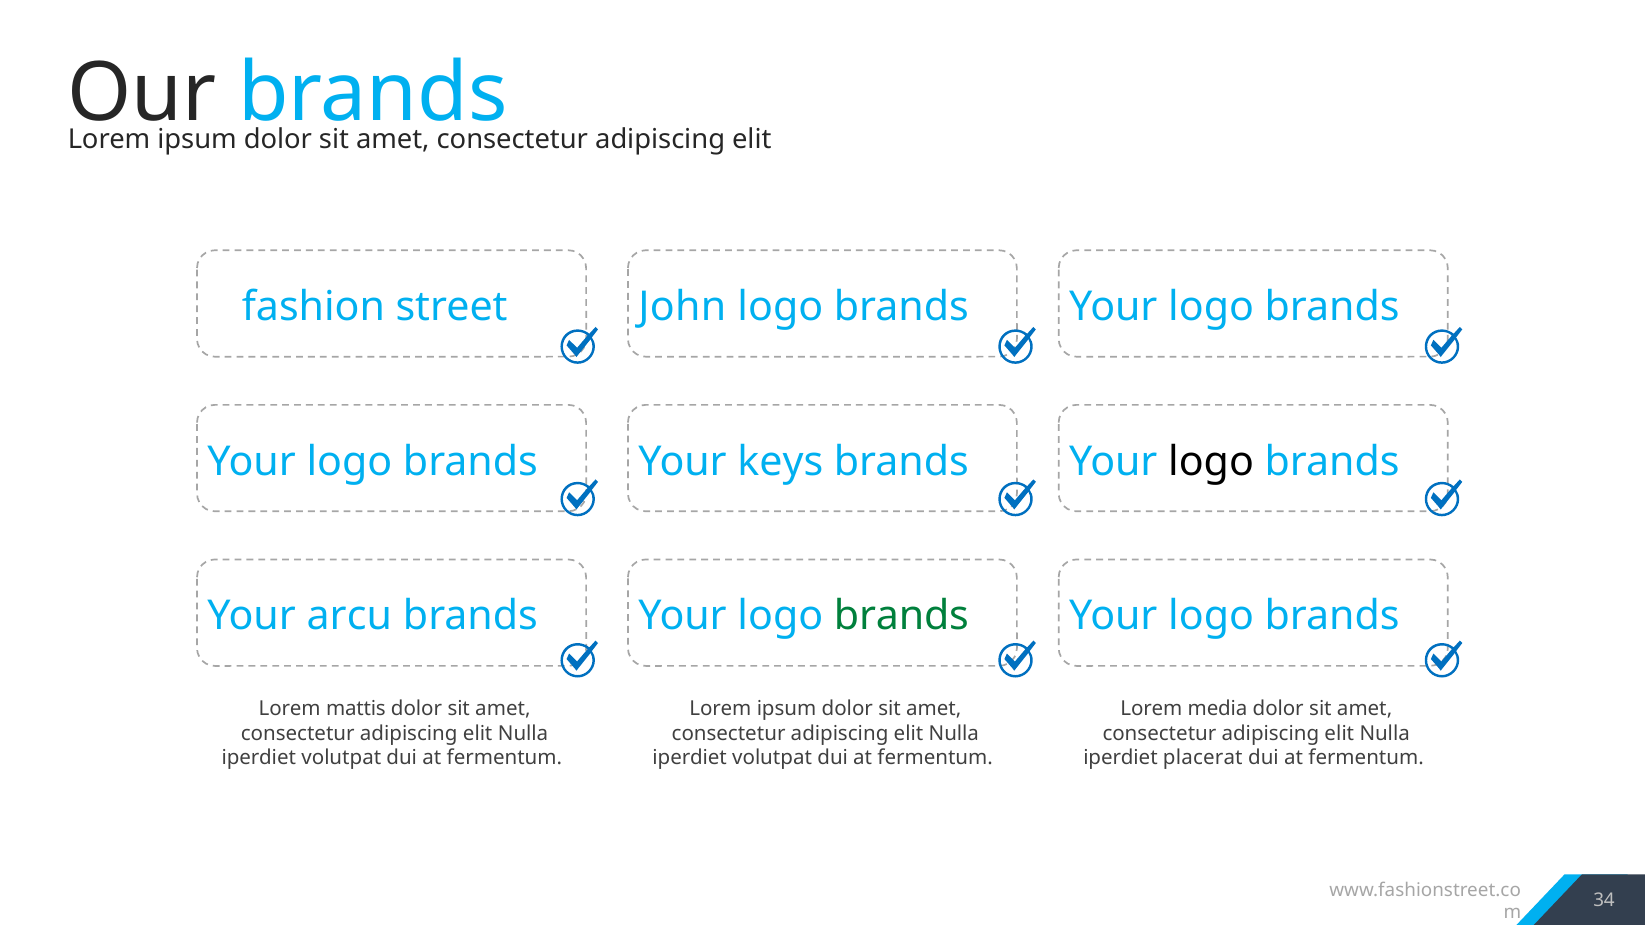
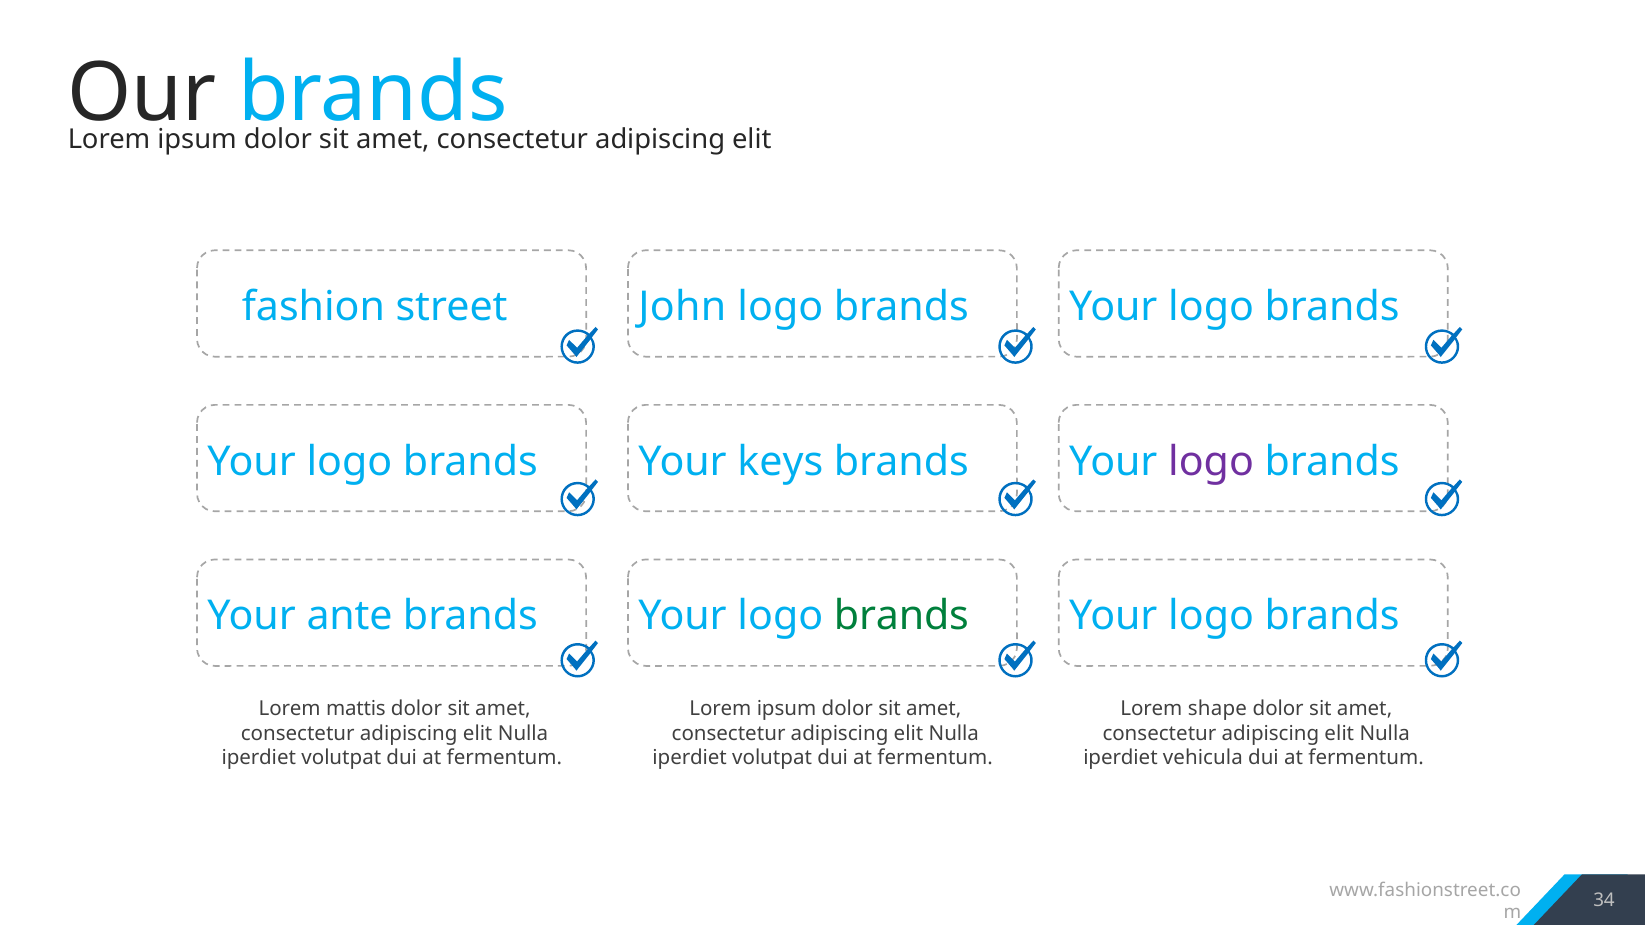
logo colour: black -> purple (1211, 462)
arcu: arcu -> ante (349, 616)
media: media -> shape (1217, 709)
placerat: placerat -> vehicula (1203, 758)
